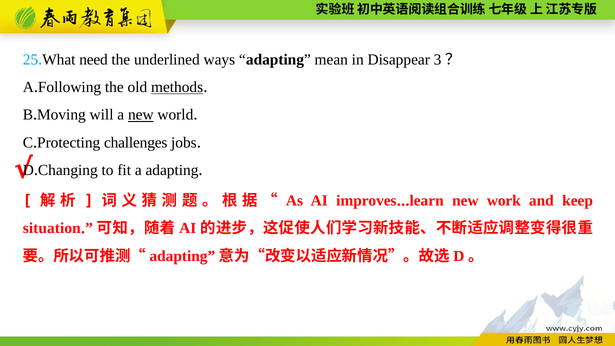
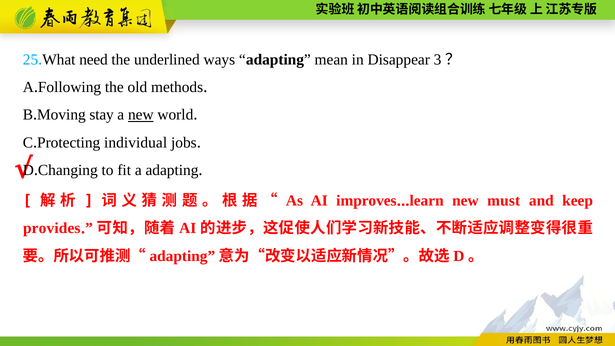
methods underline: present -> none (177, 87)
will: will -> stay (102, 115)
challenges: challenges -> individual (136, 143)
work: work -> must (504, 201)
situation: situation -> provides (52, 228)
